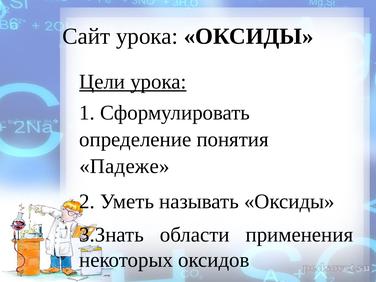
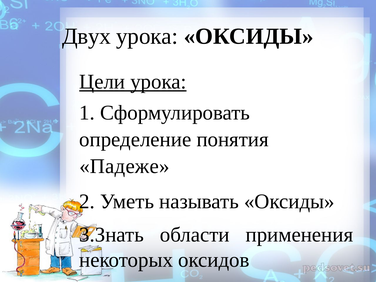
Сайт: Сайт -> Двух (86, 36)
